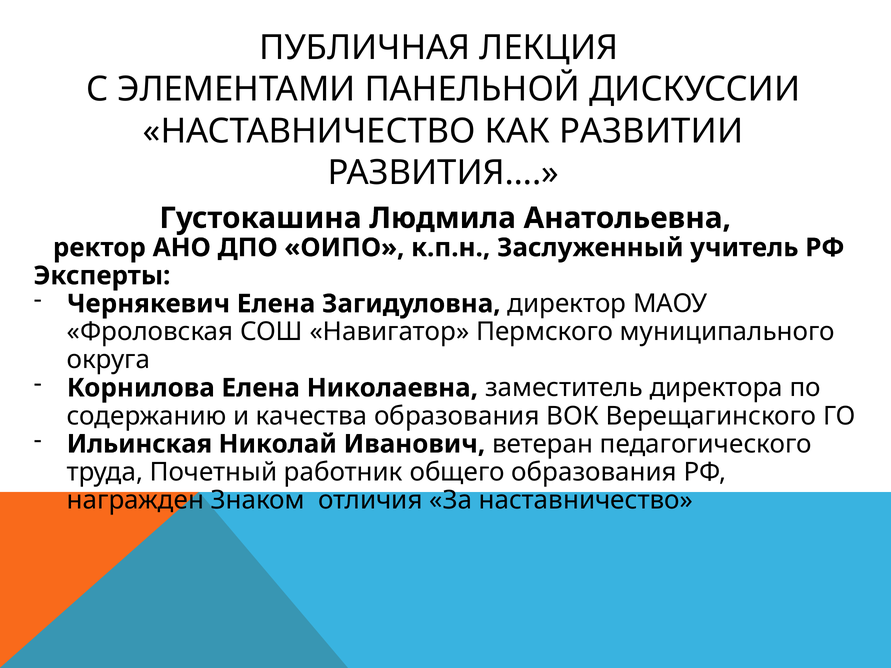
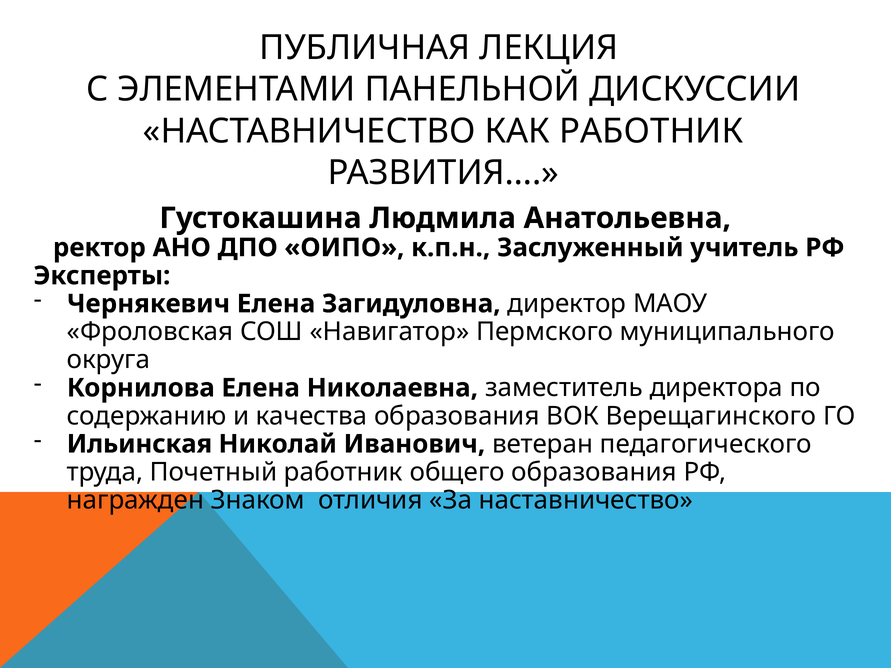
КАК РАЗВИТИИ: РАЗВИТИИ -> РАБОТНИК (651, 131)
